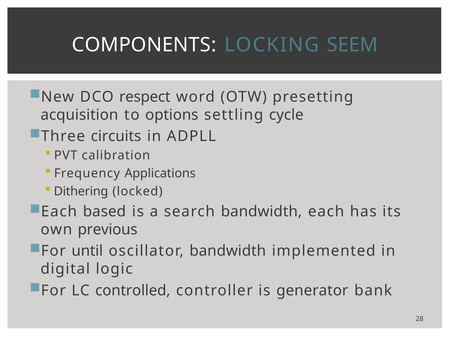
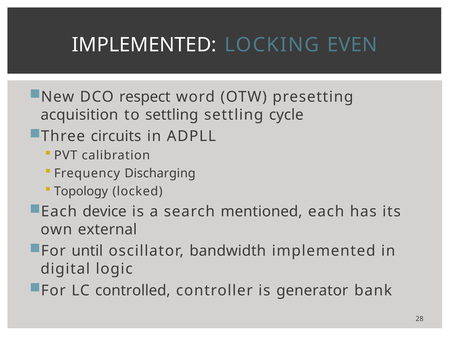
COMPONENTS: COMPONENTS -> IMPLEMENTED (144, 45)
SEEM: SEEM -> EVEN (352, 45)
to options: options -> settling (172, 115)
Applications: Applications -> Discharging (160, 174)
Dithering: Dithering -> Topology (81, 192)
based: based -> device (105, 212)
search bandwidth: bandwidth -> mentioned (261, 212)
previous: previous -> external (107, 230)
